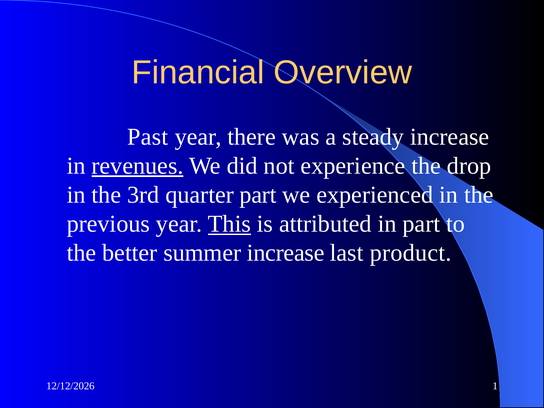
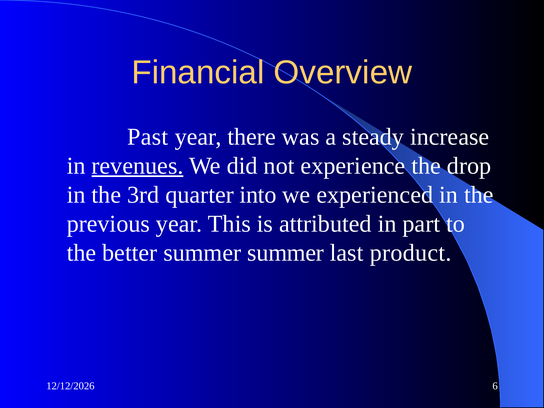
quarter part: part -> into (258, 195)
This underline: present -> none (229, 224)
summer increase: increase -> summer (286, 253)
1: 1 -> 6 (495, 386)
